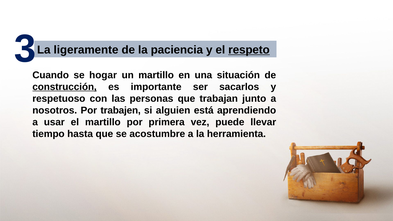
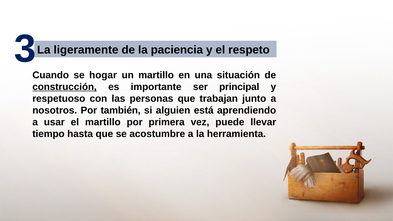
respeto underline: present -> none (249, 50)
sacarlos: sacarlos -> principal (239, 87)
trabajen: trabajen -> también (121, 110)
